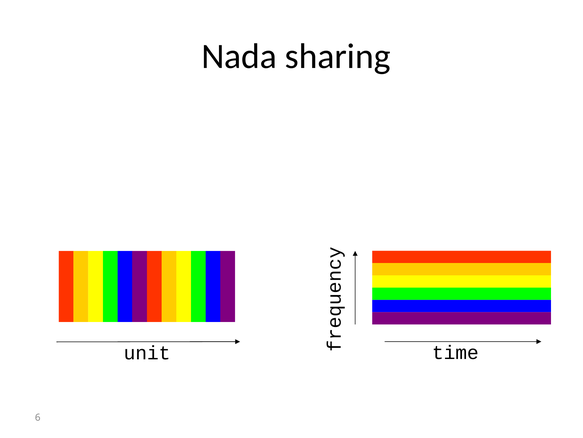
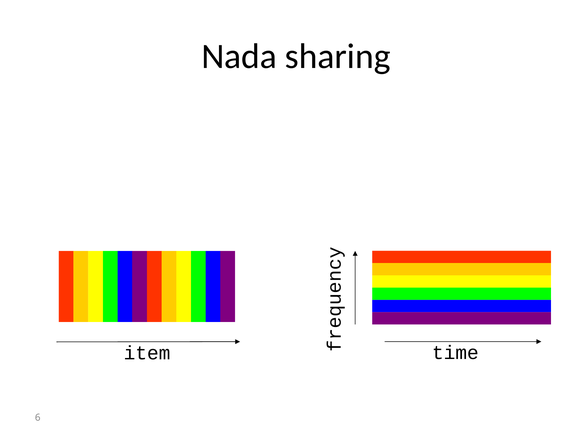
unit: unit -> item (147, 352)
